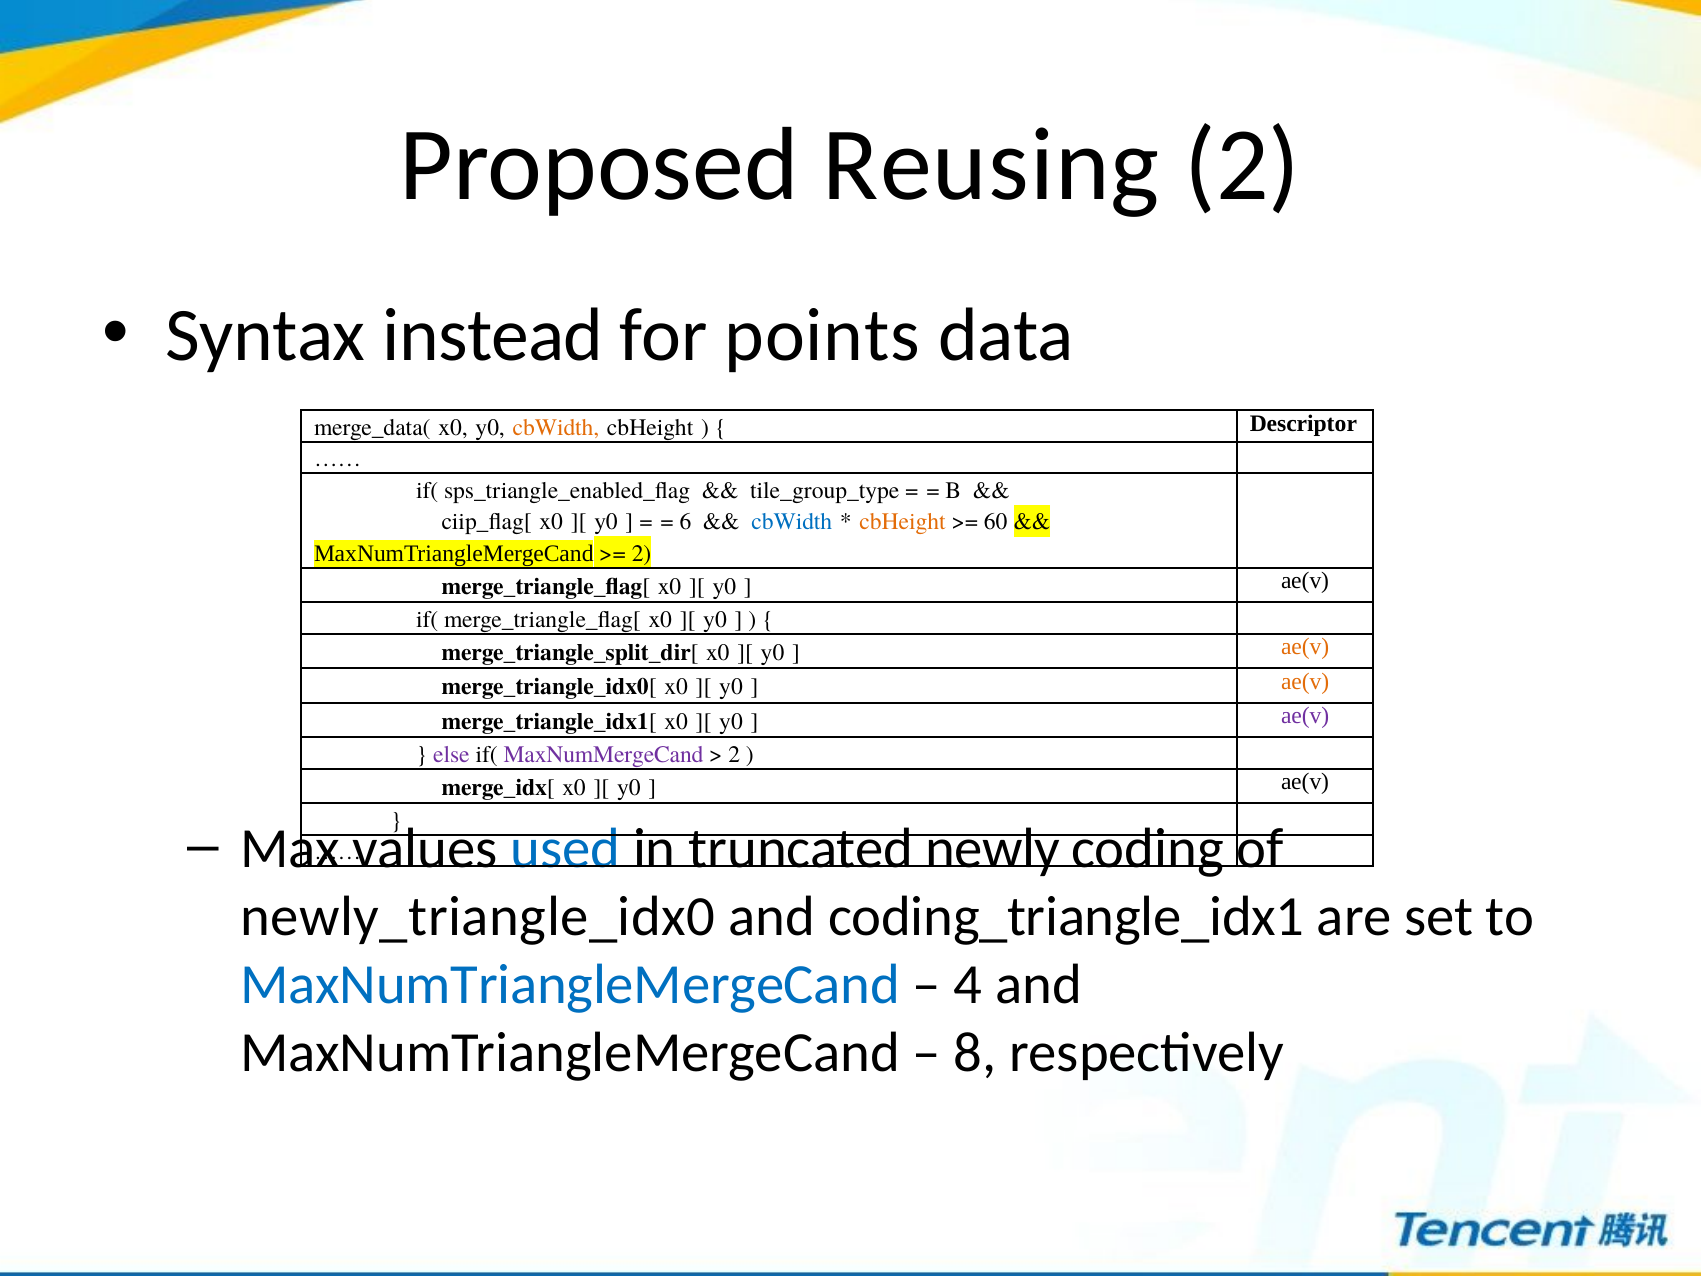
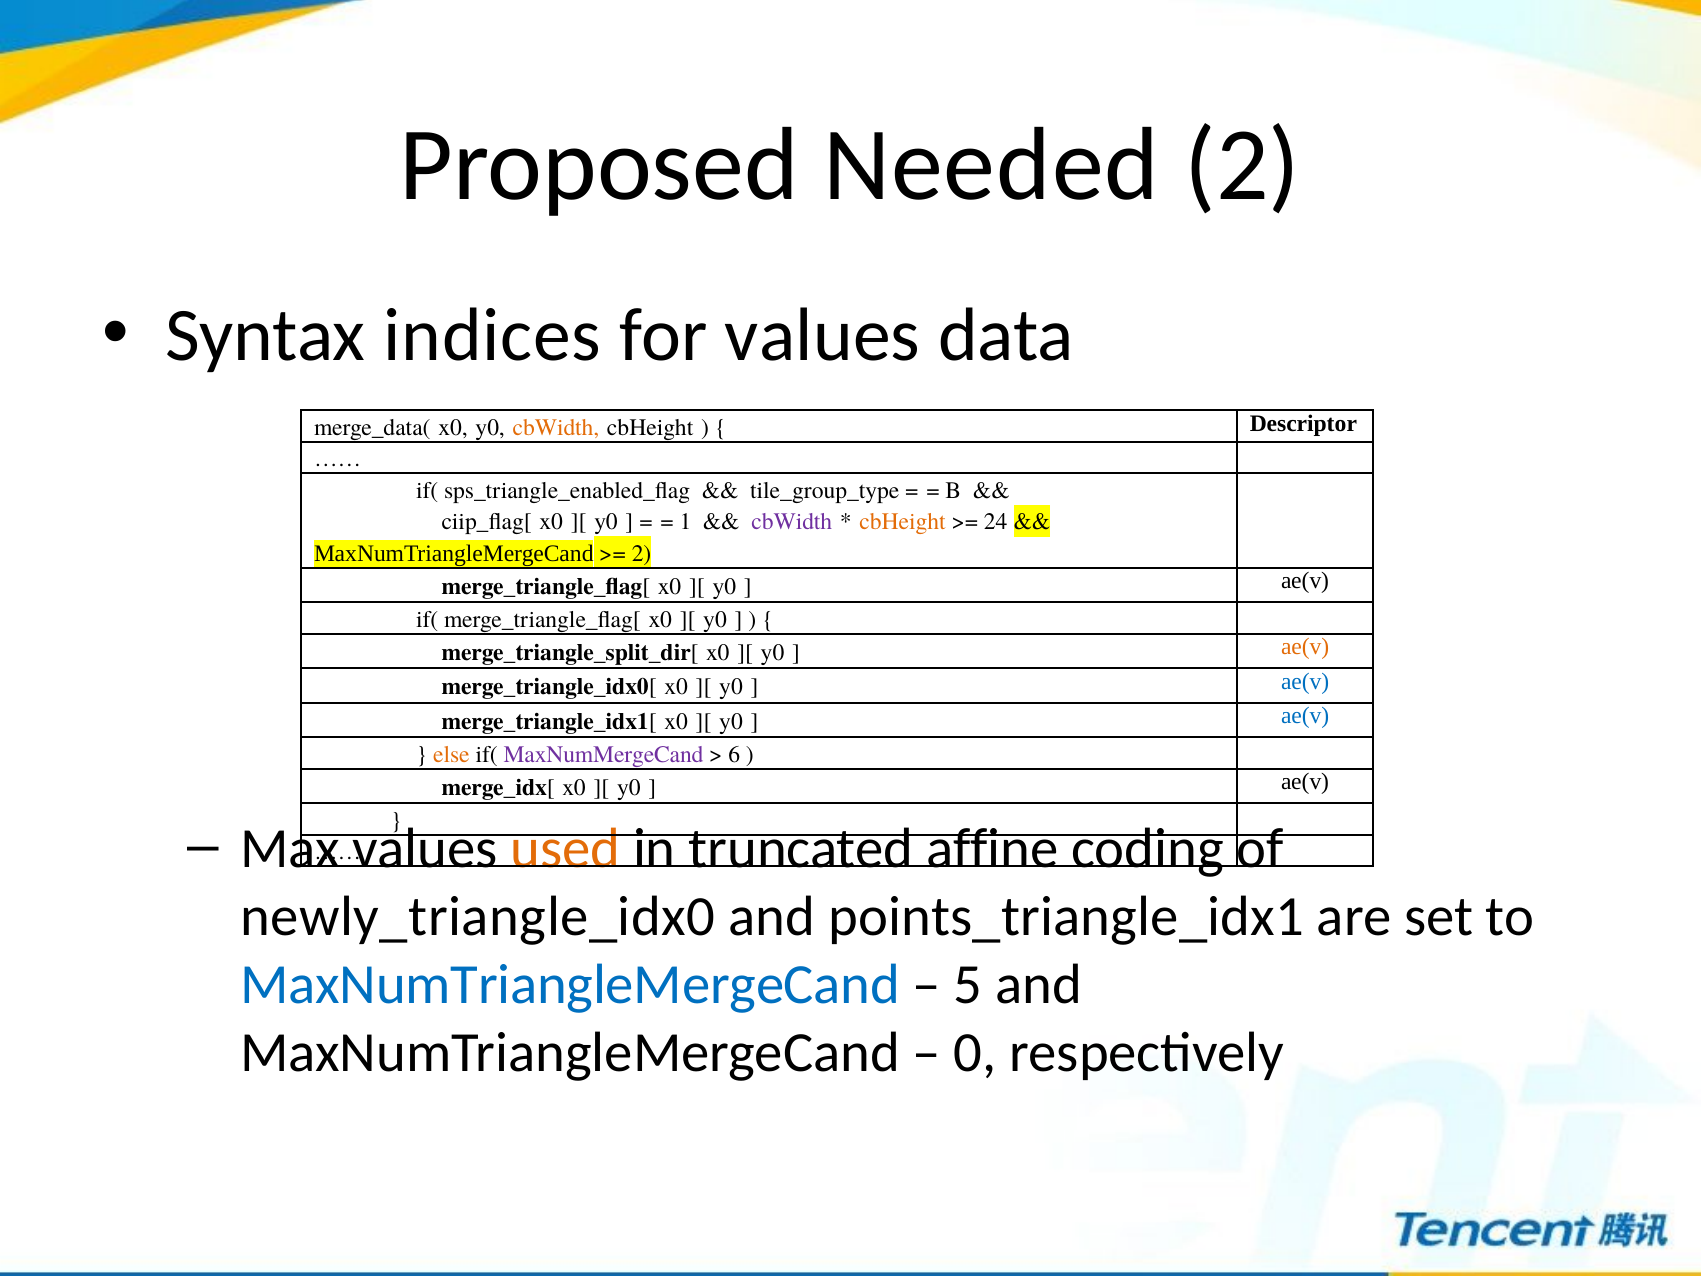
Reusing: Reusing -> Needed (991, 165)
instead: instead -> indices (492, 335)
for points: points -> values (823, 335)
6: 6 -> 1 (685, 522)
cbWidth colour: blue -> purple (792, 522)
60: 60 -> 24 (996, 522)
ae(v colour: orange -> blue (1305, 681)
ae(v colour: purple -> blue (1305, 716)
else colour: purple -> orange (451, 754)
2: 2 -> 6 (734, 754)
used colour: blue -> orange (565, 848)
newly: newly -> affine (992, 848)
coding_triangle_idx1: coding_triangle_idx1 -> points_triangle_idx1 (1066, 916)
4: 4 -> 5 (968, 984)
8: 8 -> 0 (975, 1052)
